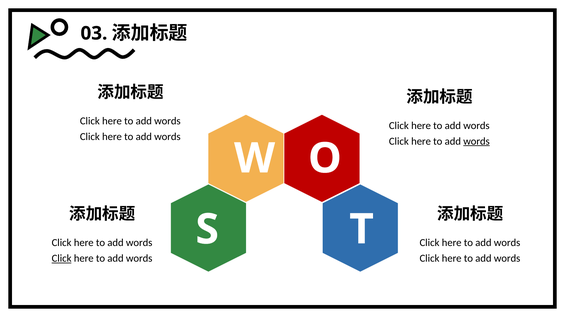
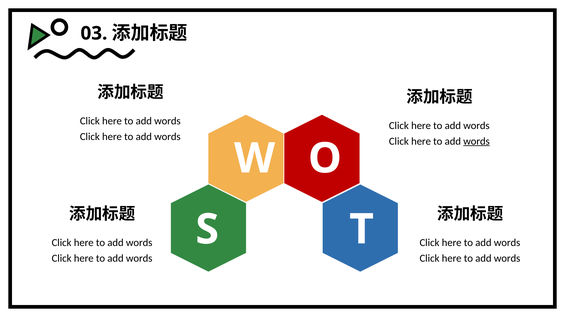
Click underline: present -> none (62, 259)
